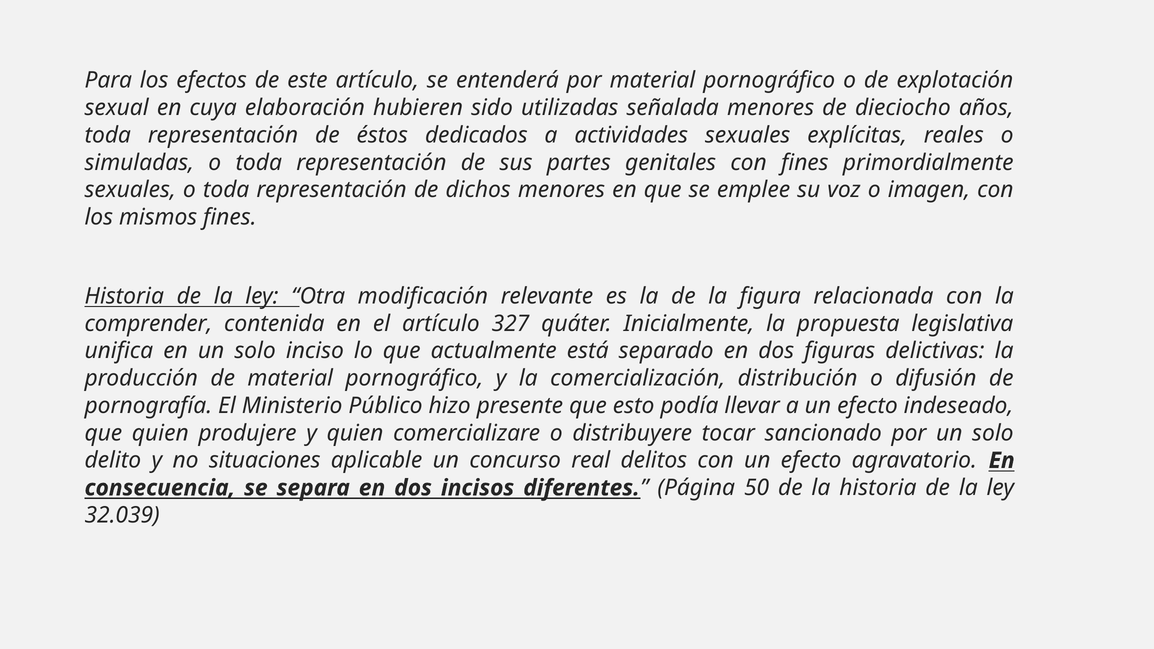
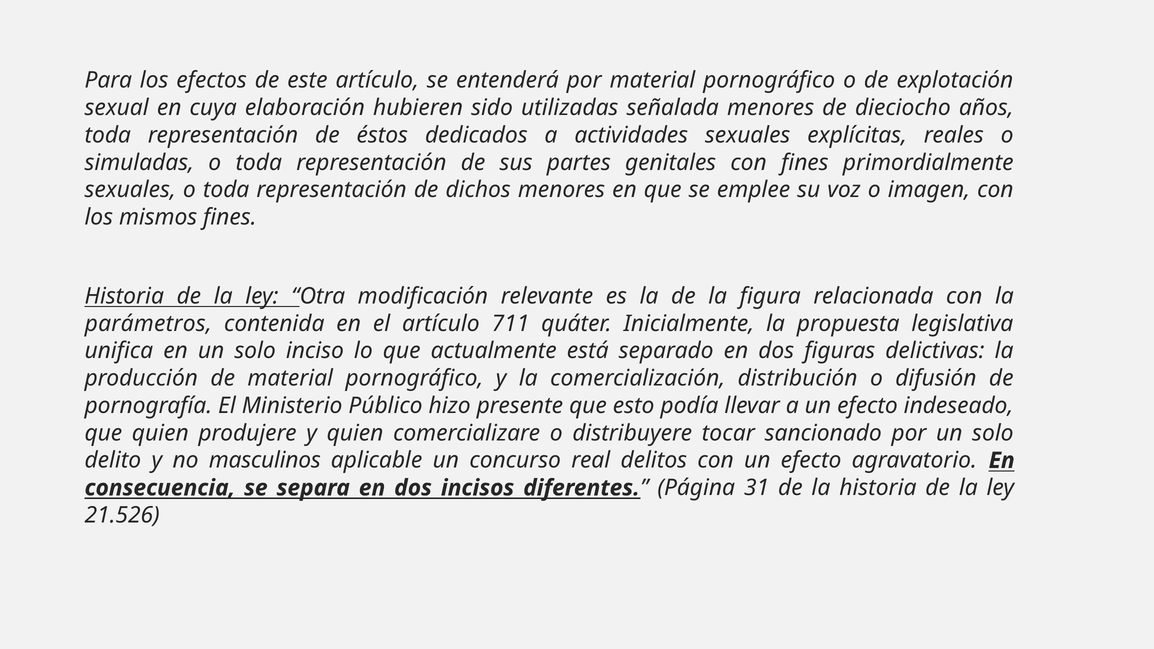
comprender: comprender -> parámetros (148, 324)
327: 327 -> 711 (510, 324)
situaciones: situaciones -> masculinos (265, 461)
50: 50 -> 31 (757, 488)
32.039: 32.039 -> 21.526 (122, 515)
